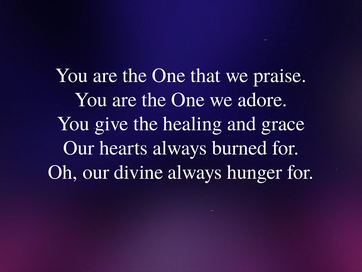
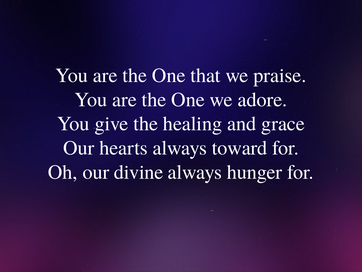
burned: burned -> toward (240, 148)
